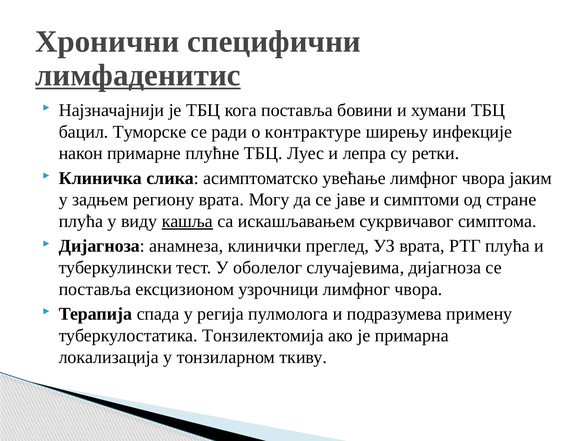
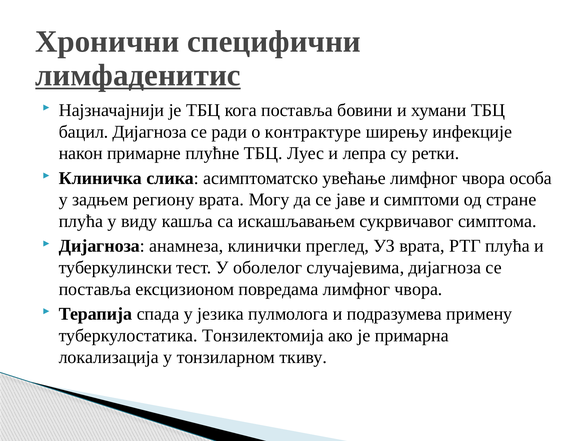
бацил Туморске: Туморске -> Дијагноза (150, 132)
јаким: јаким -> особа (531, 178)
кашља underline: present -> none (187, 221)
узрочници: узрочници -> повредама (278, 289)
регија: регија -> језика (220, 314)
